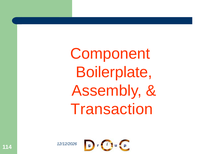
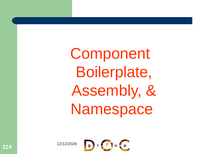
Transaction: Transaction -> Namespace (112, 109)
